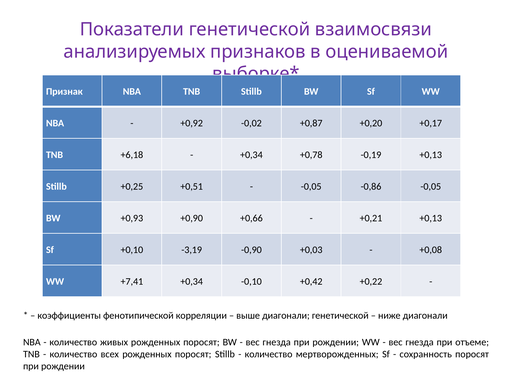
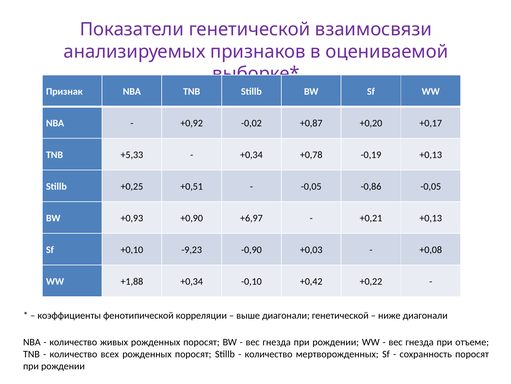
+6,18: +6,18 -> +5,33 (132, 154)
+0,66: +0,66 -> +6,97 (251, 218)
-3,19: -3,19 -> -9,23 (192, 249)
+7,41: +7,41 -> +1,88 (132, 281)
